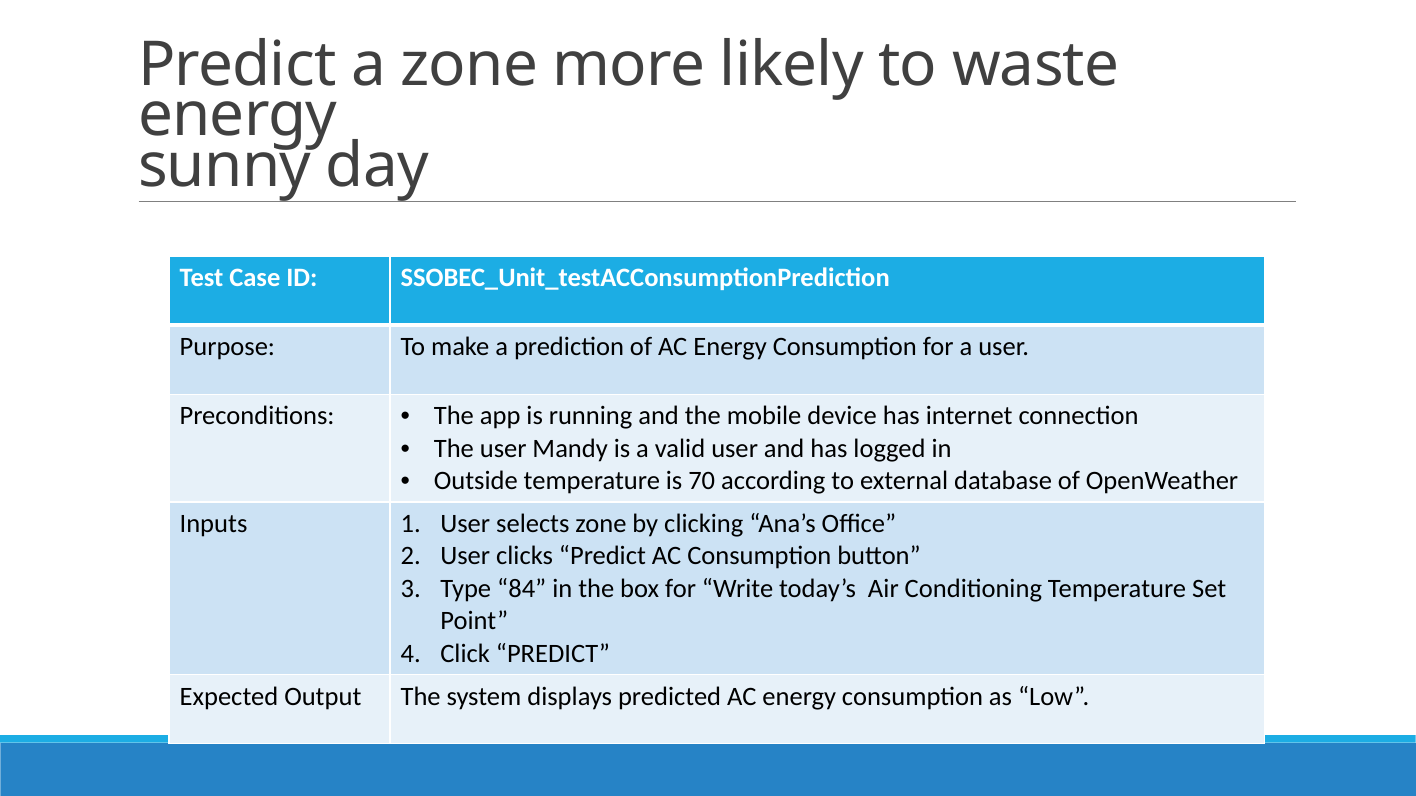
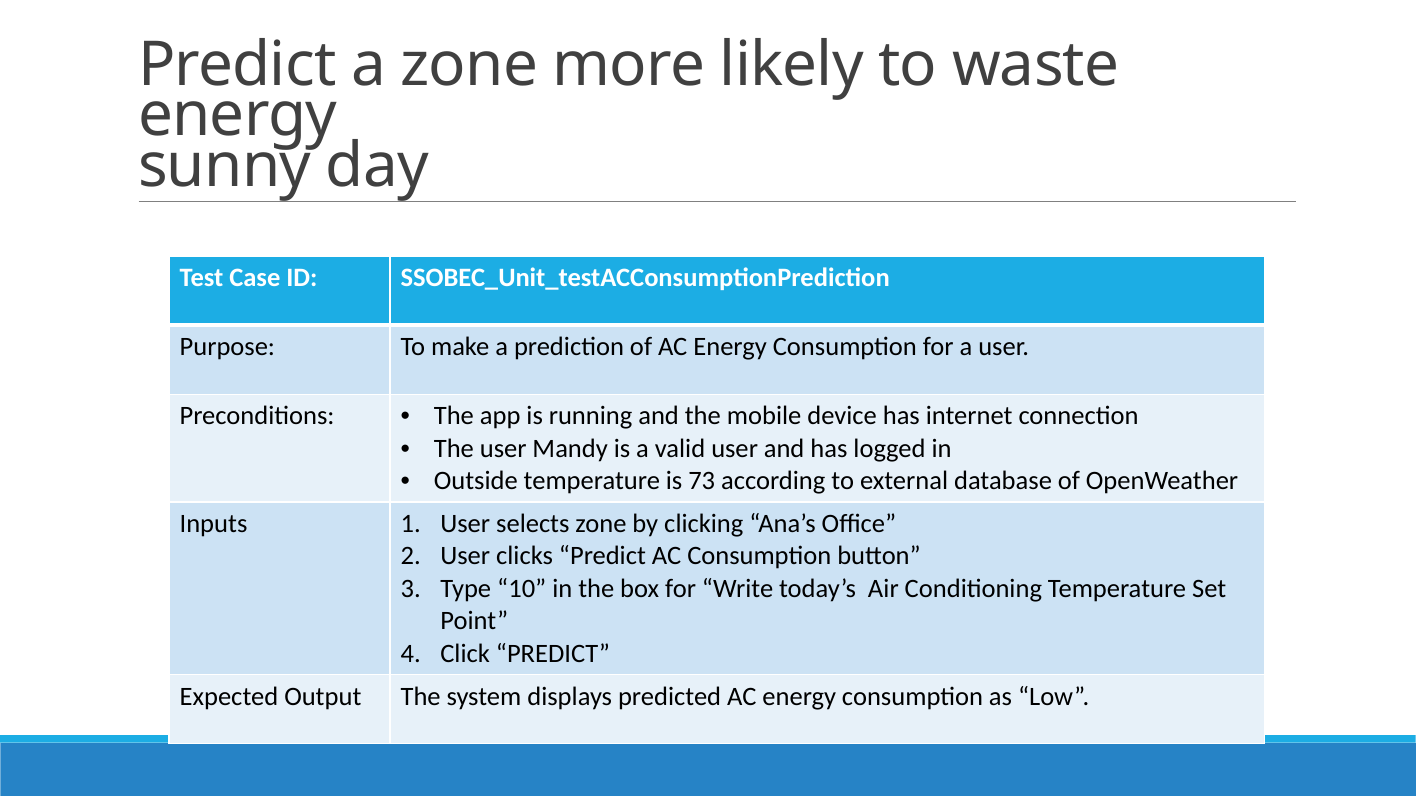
70: 70 -> 73 (702, 481)
84: 84 -> 10 (522, 589)
